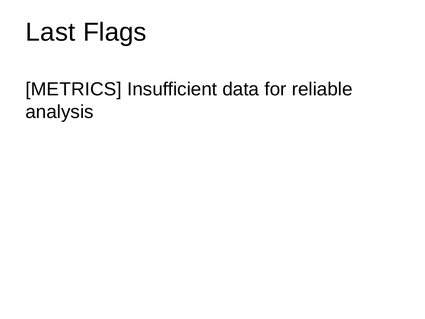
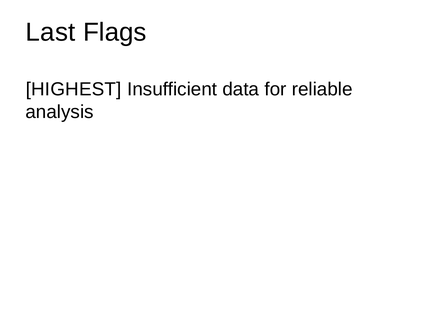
METRICS: METRICS -> HIGHEST (74, 89)
